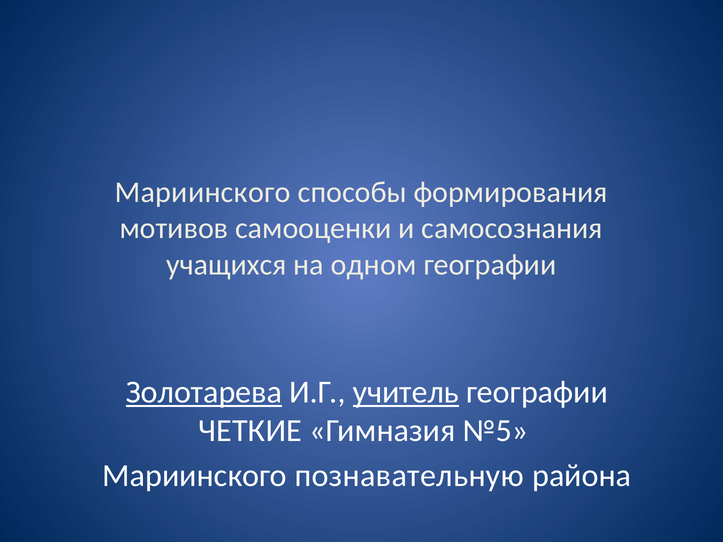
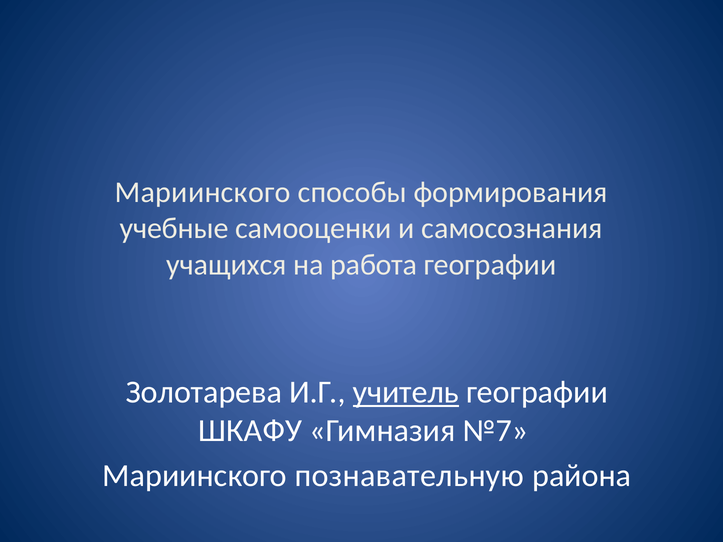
мотивов: мотивов -> учебные (174, 229)
одном: одном -> работа (374, 265)
Золотарева underline: present -> none (204, 392)
ЧЕТКИЕ: ЧЕТКИЕ -> ШКАФУ (250, 431)
№5: №5 -> №7 (495, 431)
